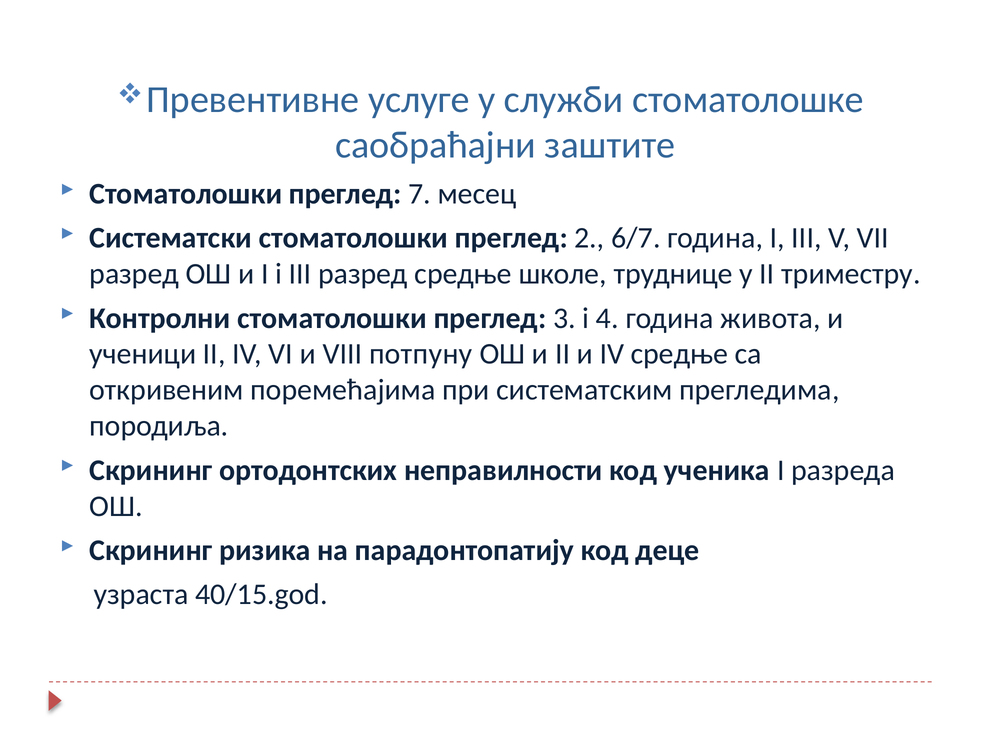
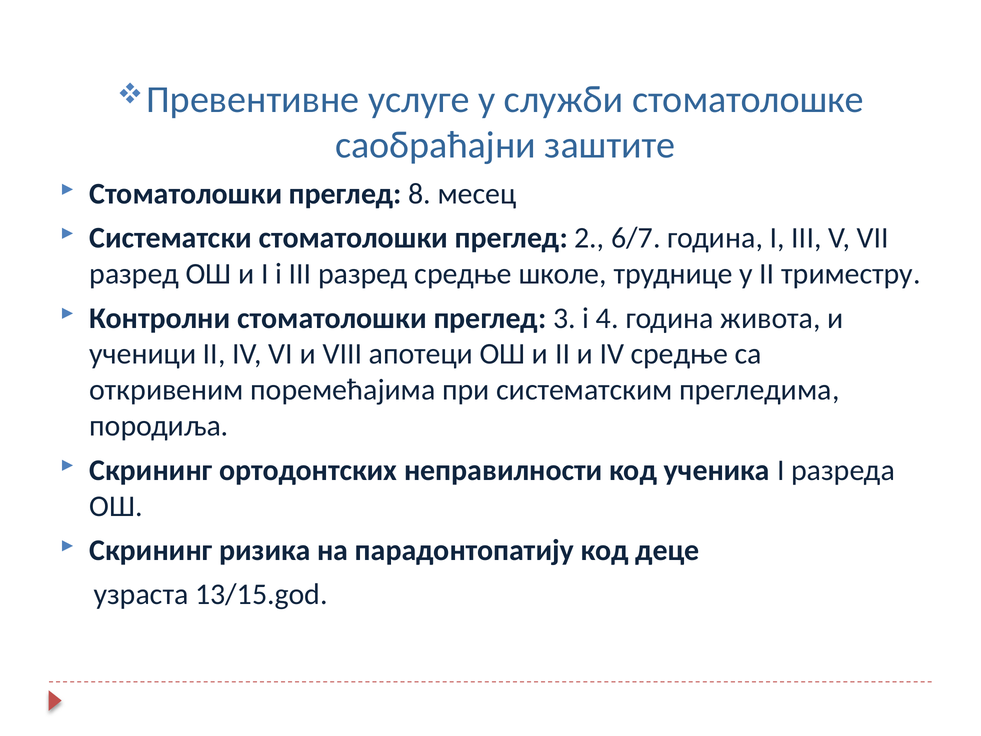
7: 7 -> 8 (419, 194)
потпуну: потпуну -> aпотеци (421, 354)
40/15.god: 40/15.god -> 13/15.god (261, 594)
